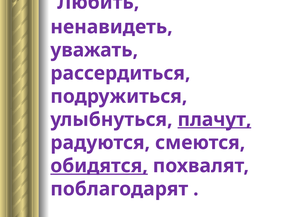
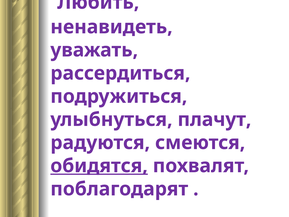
плачут underline: present -> none (214, 119)
